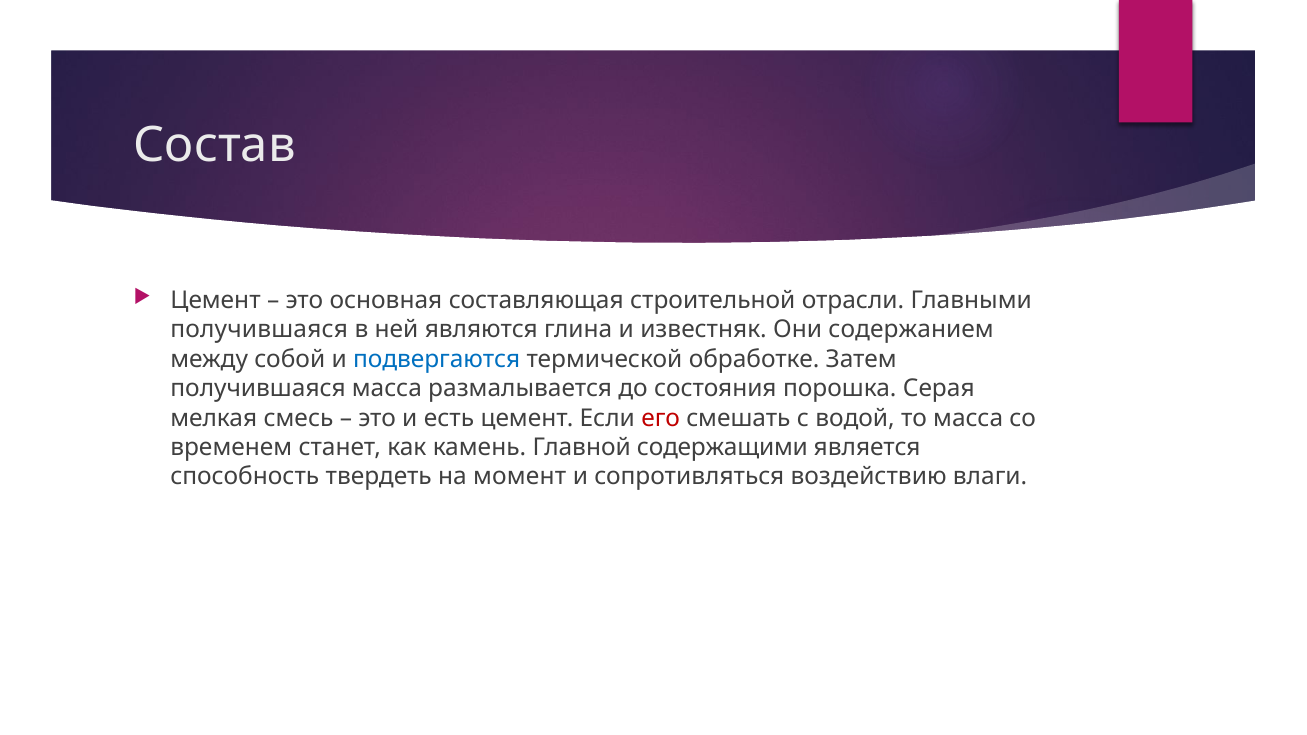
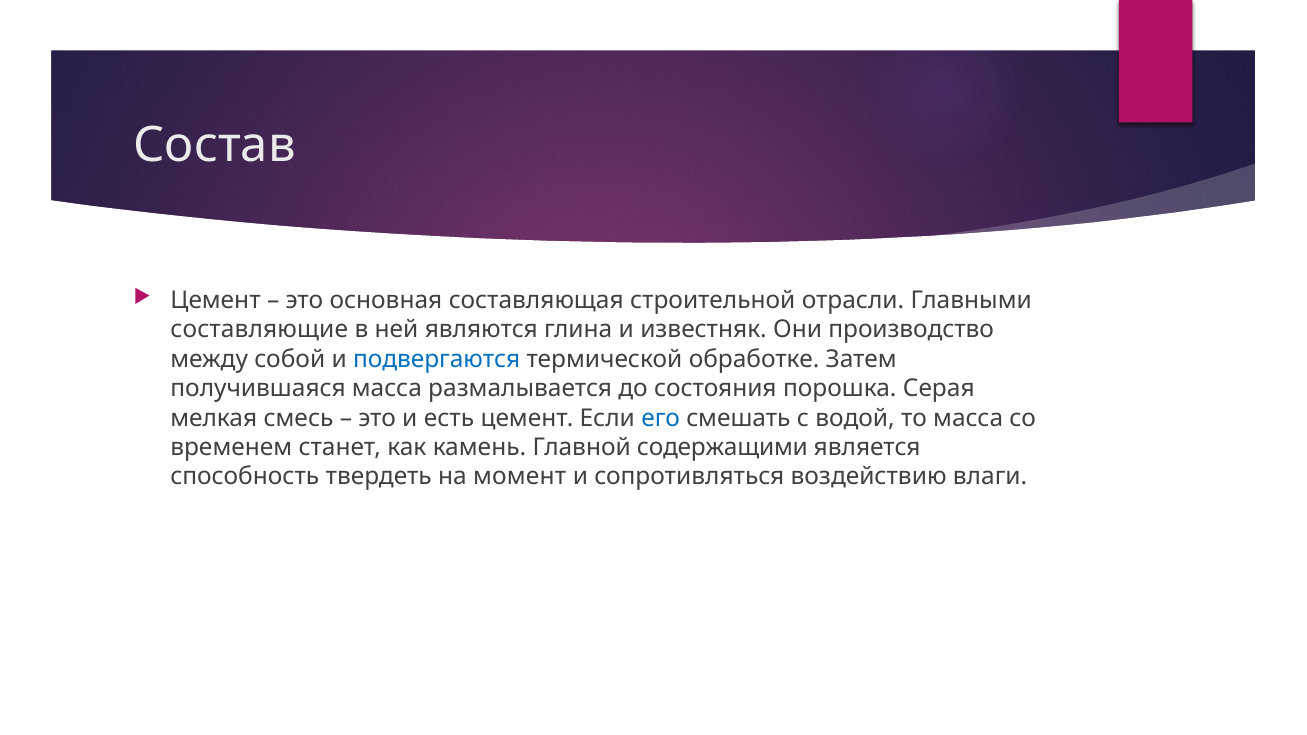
получившаяся: получившаяся -> составляющие (259, 330)
содержанием: содержанием -> производство (911, 330)
его colour: red -> blue (661, 418)
